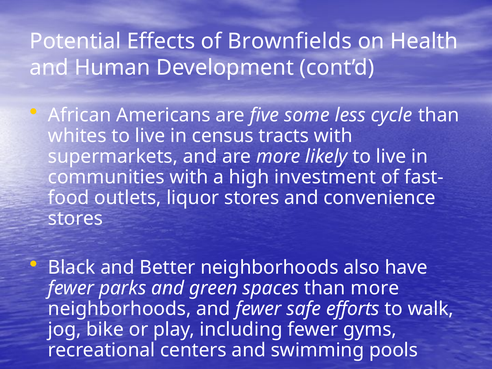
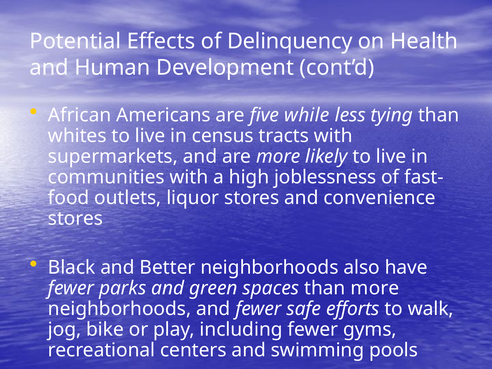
Brownfields: Brownfields -> Delinquency (290, 41)
some: some -> while (307, 115)
cycle: cycle -> tying (392, 115)
investment: investment -> joblessness (325, 177)
